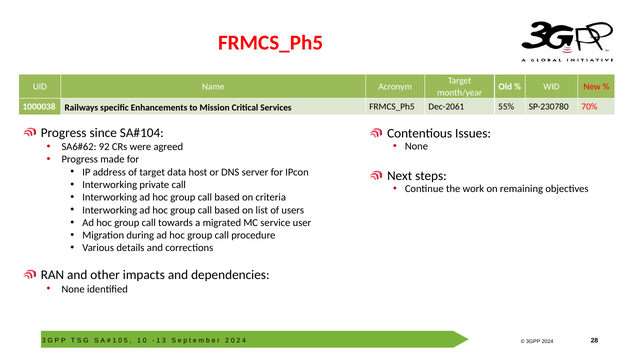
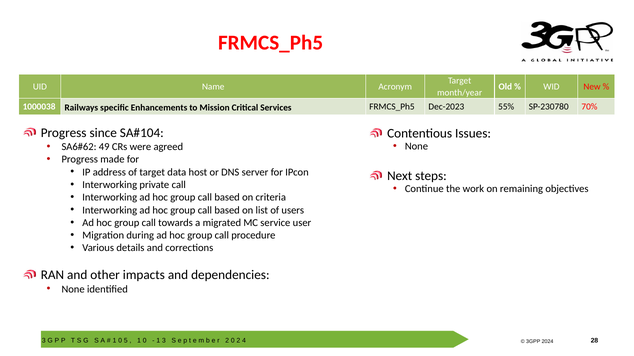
Dec-2061: Dec-2061 -> Dec-2023 (446, 107)
92: 92 -> 49 (104, 147)
